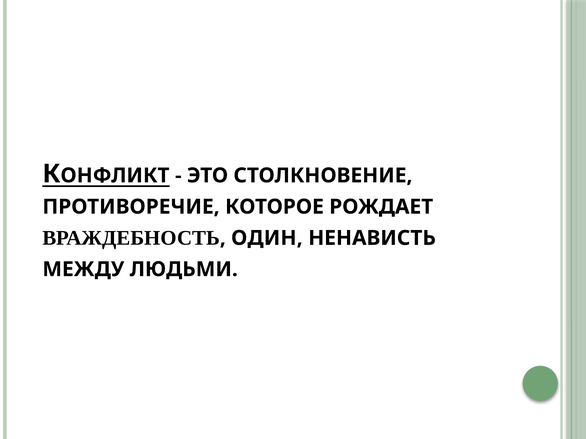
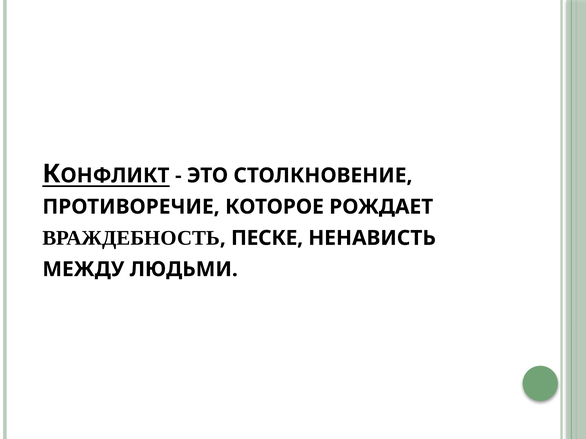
ОДИН: ОДИН -> ПЕСКЕ (267, 238)
